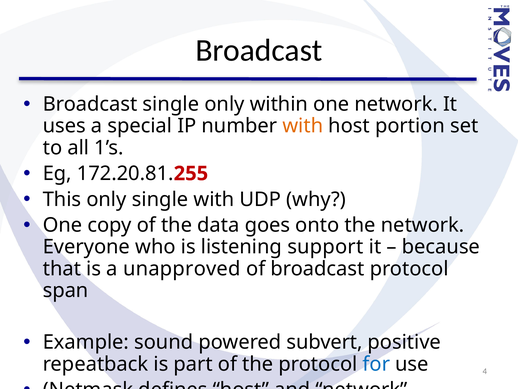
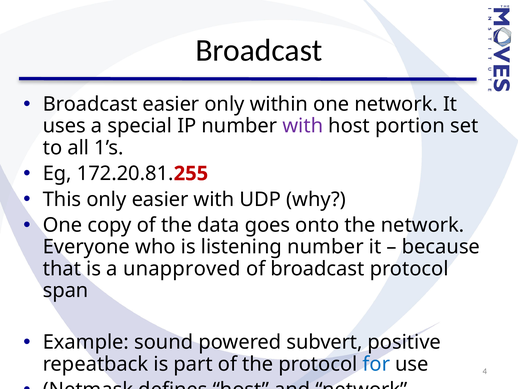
Broadcast single: single -> easier (171, 104)
with colour: orange -> purple (303, 126)
only single: single -> easier (160, 199)
listening support: support -> number (325, 247)
